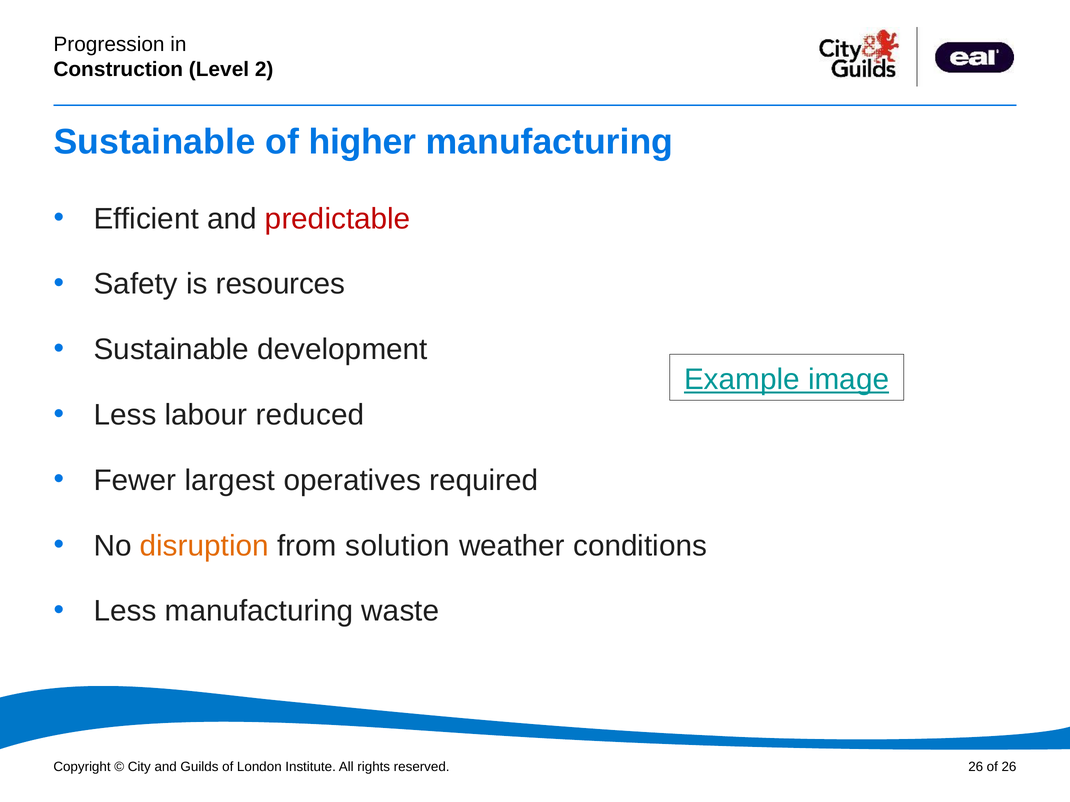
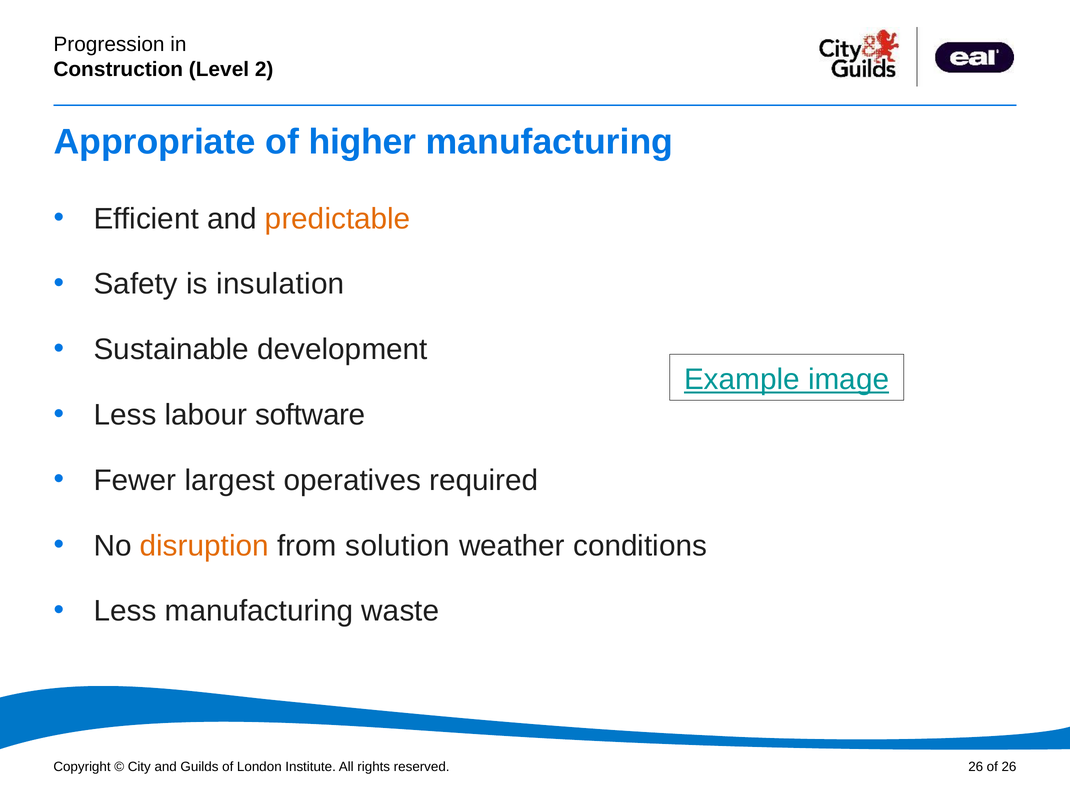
Sustainable: Sustainable -> Appropriate (155, 142)
predictable colour: red -> orange (338, 219)
resources: resources -> insulation (280, 284)
reduced: reduced -> software (310, 415)
